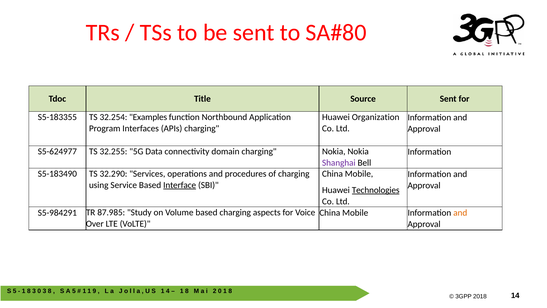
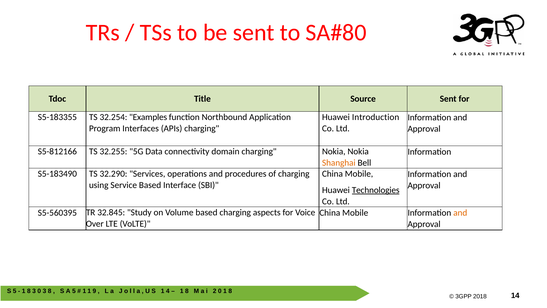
Organization: Organization -> Introduction (376, 117)
S5-624977: S5-624977 -> S5-812166 (57, 151)
Shanghai colour: purple -> orange (339, 163)
Interface underline: present -> none (180, 185)
S5-984291: S5-984291 -> S5-560395 (57, 213)
87.985: 87.985 -> 32.845 (111, 212)
